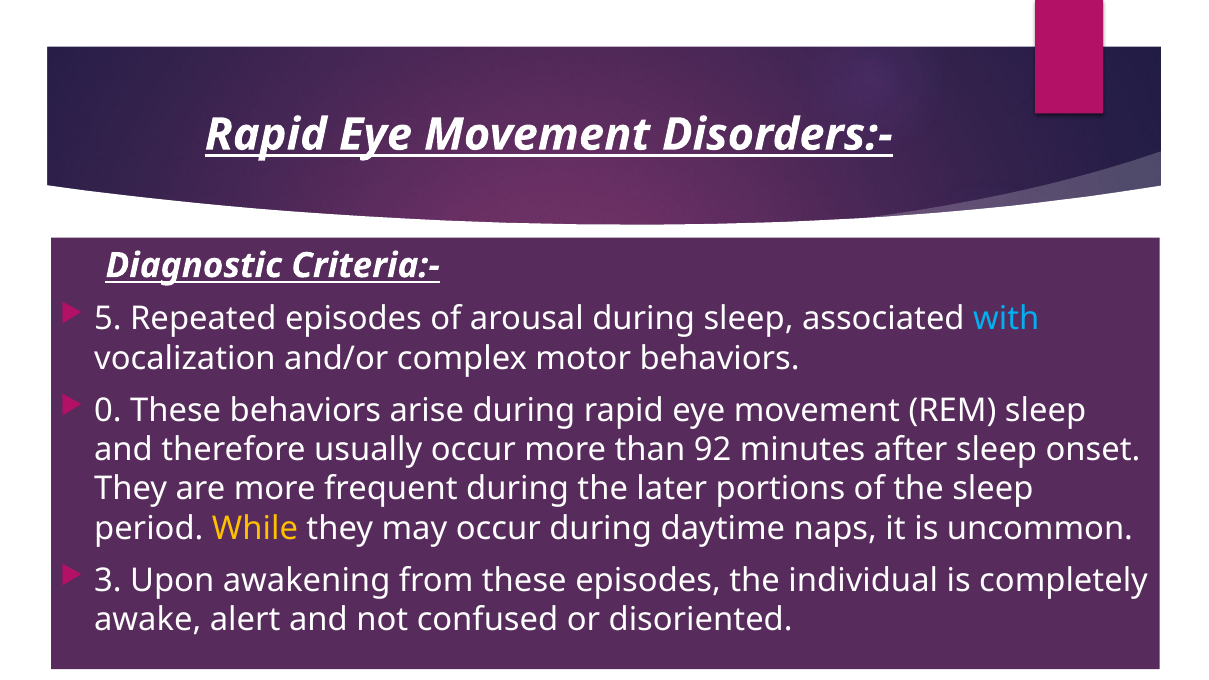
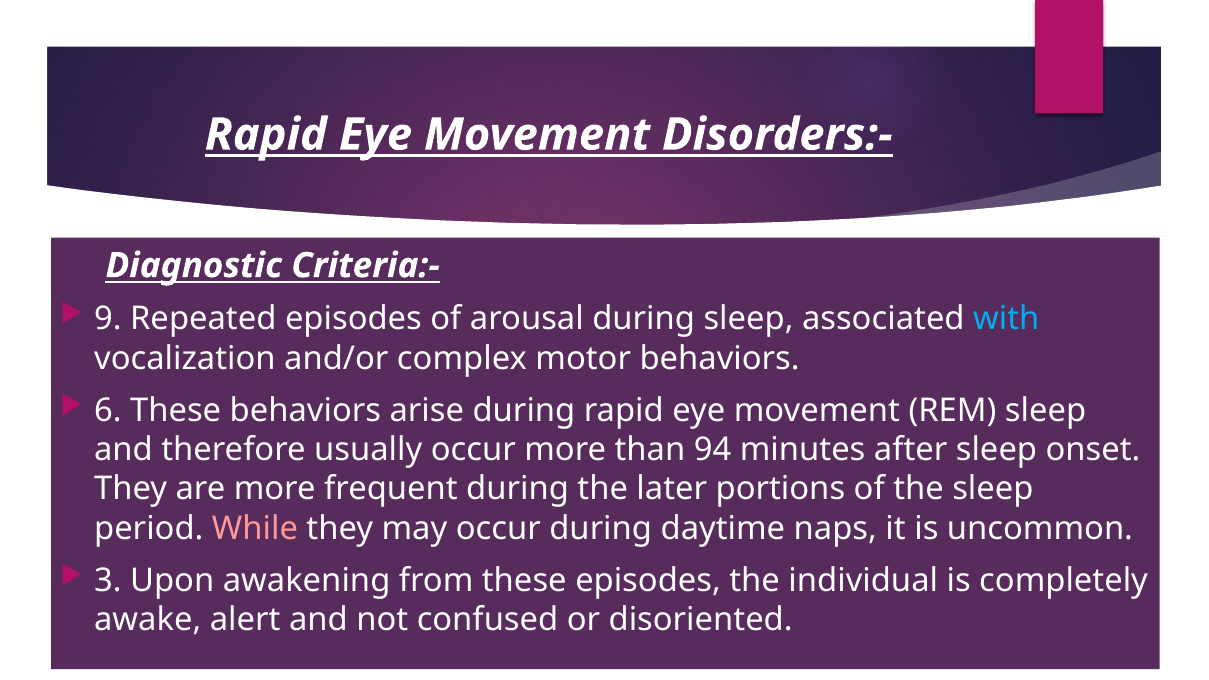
5: 5 -> 9 (108, 319)
0: 0 -> 6 (108, 410)
92: 92 -> 94 (713, 450)
While colour: yellow -> pink (255, 528)
